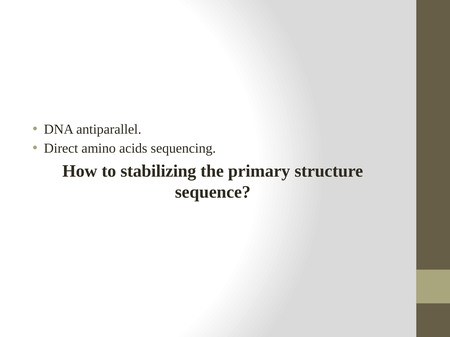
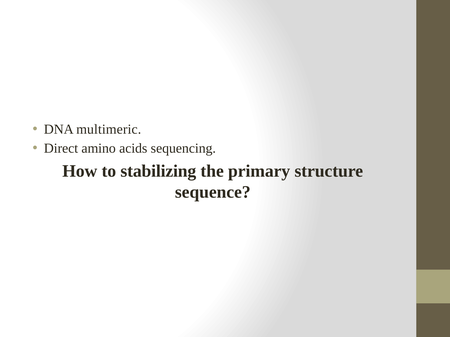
antiparallel: antiparallel -> multimeric (109, 129)
